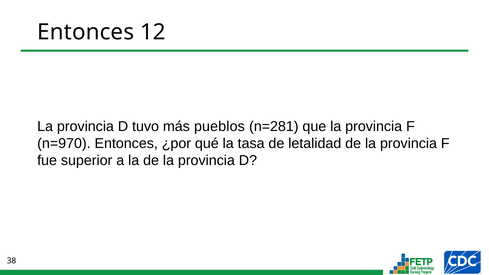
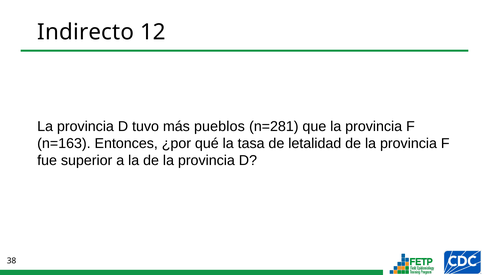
Entonces: Entonces -> Indirecto (86, 32)
n=970: n=970 -> n=163 (64, 144)
